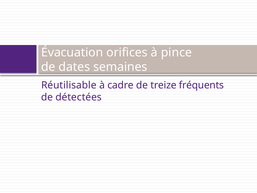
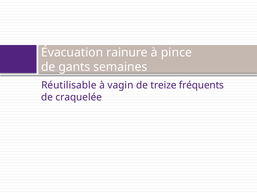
orifices: orifices -> rainure (127, 52)
dates: dates -> gants (74, 67)
cadre: cadre -> vagin (120, 85)
détectées: détectées -> craquelée (79, 97)
